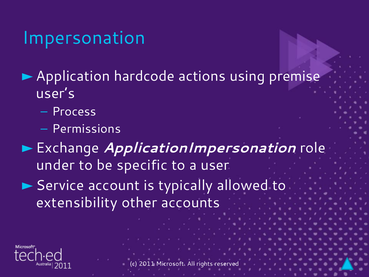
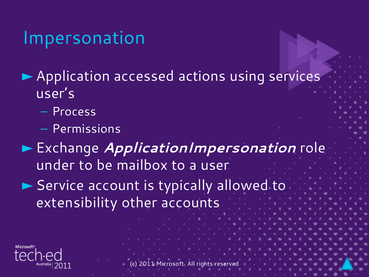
hardcode: hardcode -> accessed (144, 76)
premise: premise -> services (295, 76)
specific: specific -> mailbox (142, 165)
